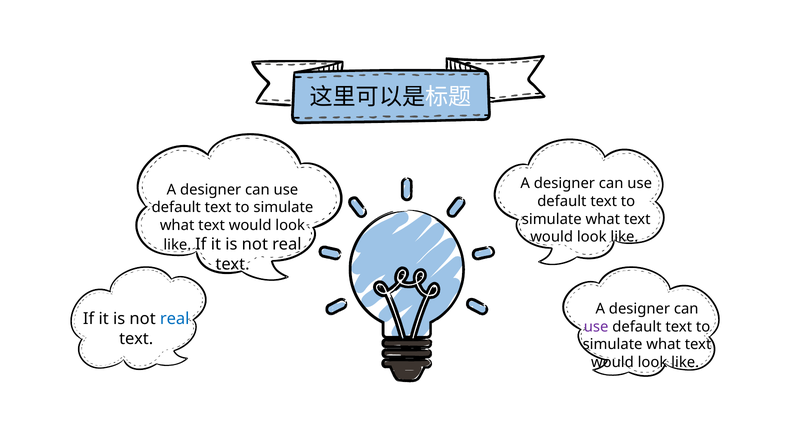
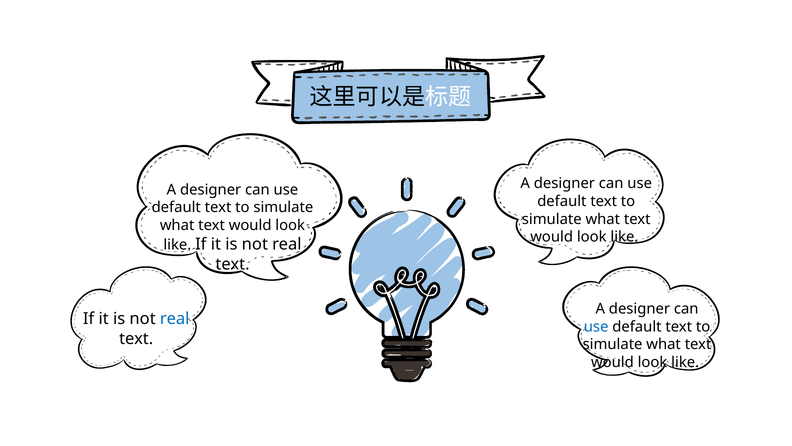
use colour: purple -> blue (596, 326)
